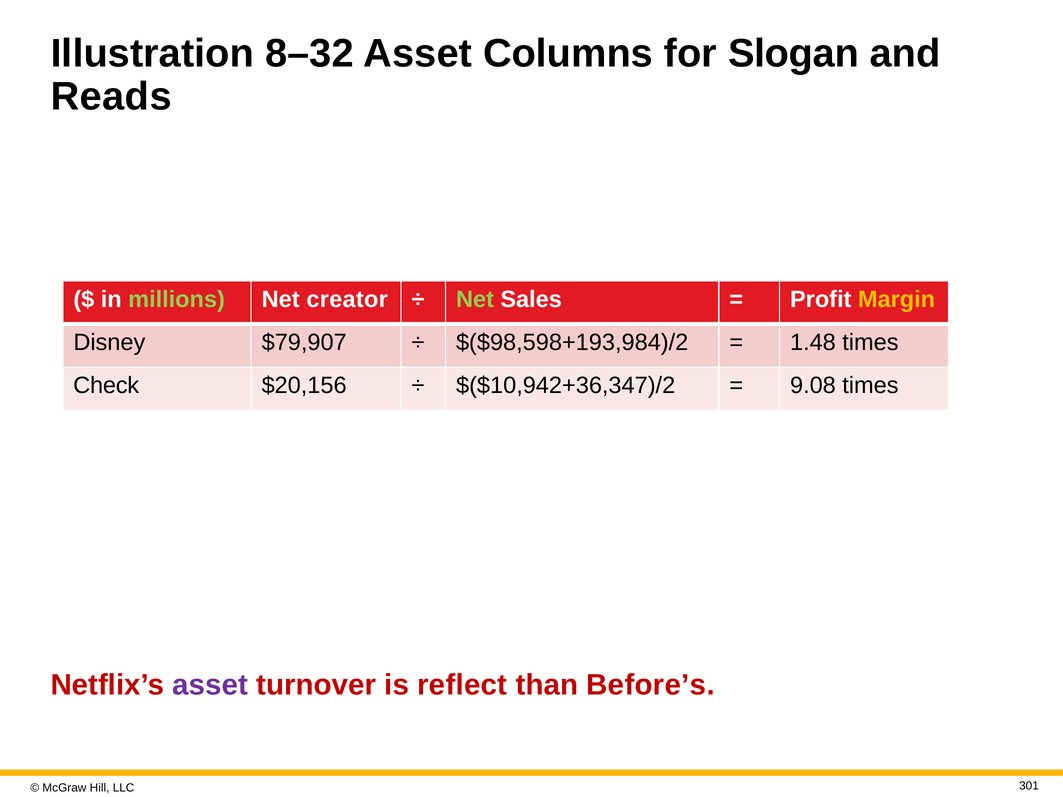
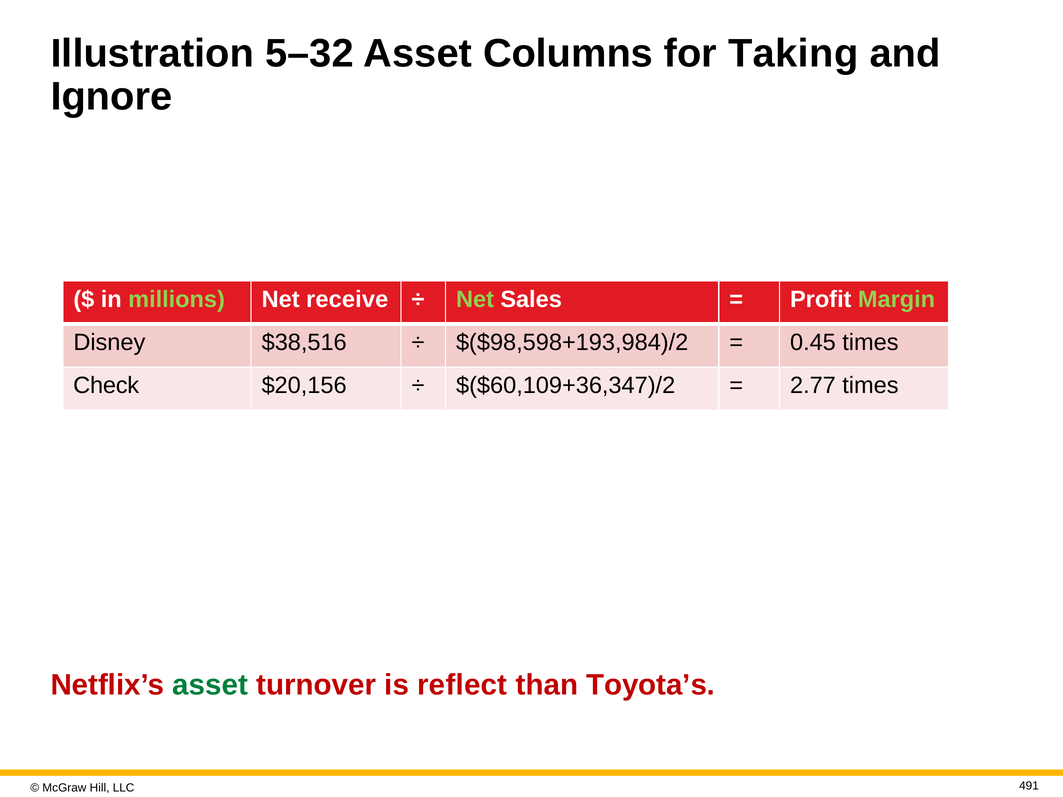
8–32: 8–32 -> 5–32 (309, 54)
Slogan: Slogan -> Taking (793, 54)
Reads: Reads -> Ignore (111, 97)
creator: creator -> receive (347, 300)
Margin colour: yellow -> light green (897, 300)
$79,907: $79,907 -> $38,516 (304, 343)
1.48: 1.48 -> 0.45 (813, 343)
$($10,942+36,347)/2: $($10,942+36,347)/2 -> $($60,109+36,347)/2 (566, 386)
9.08: 9.08 -> 2.77 (813, 386)
asset colour: purple -> green (210, 685)
Before’s: Before’s -> Toyota’s (651, 685)
301: 301 -> 491 (1029, 786)
